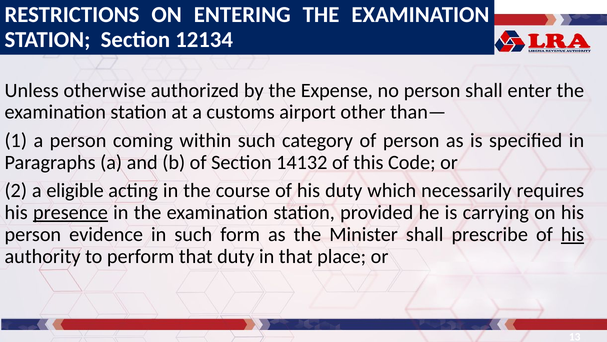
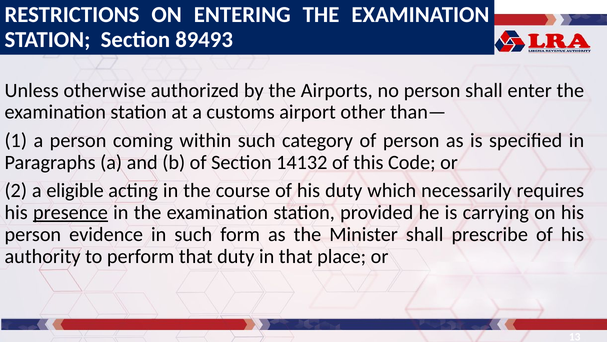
12134: 12134 -> 89493 (204, 39)
Expense: Expense -> Airports (337, 90)
his underline: present -> none (573, 234)
